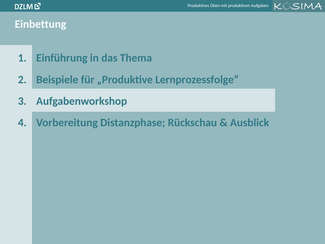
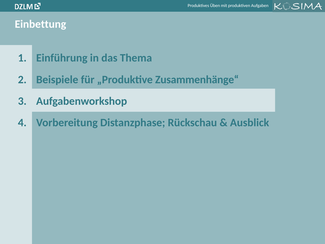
Lernprozessfolge“: Lernprozessfolge“ -> Zusammenhänge“ (197, 79)
